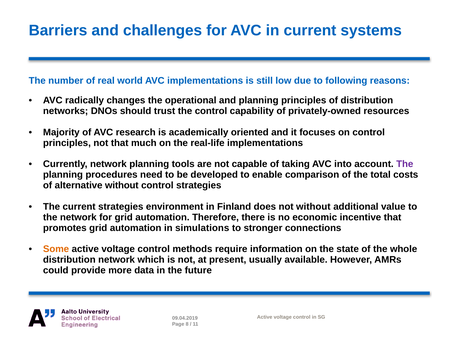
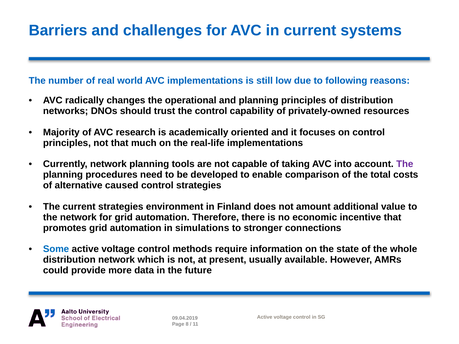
alternative without: without -> caused (122, 186)
not without: without -> amount (313, 207)
Some colour: orange -> blue (56, 249)
